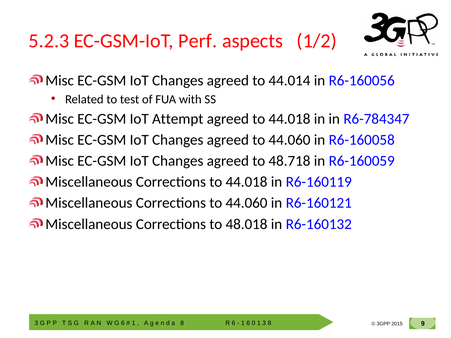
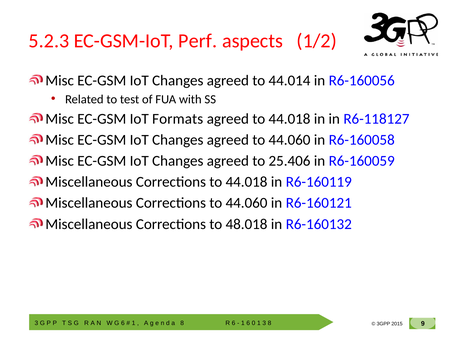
Attempt: Attempt -> Formats (178, 119)
R6-784347: R6-784347 -> R6-118127 (376, 119)
48.718: 48.718 -> 25.406 (289, 161)
